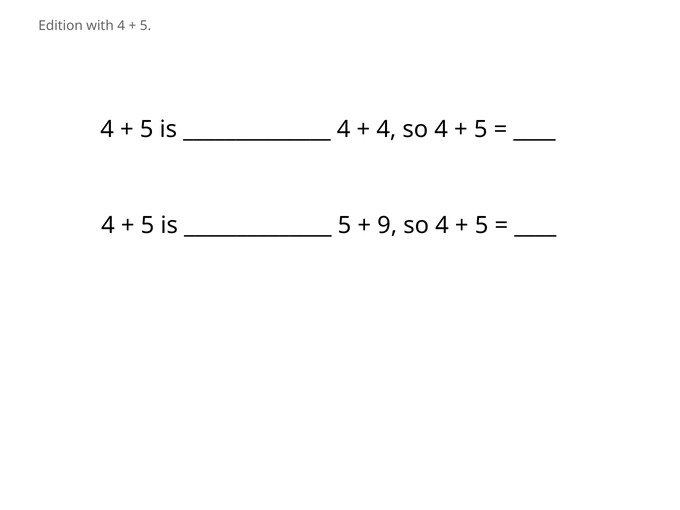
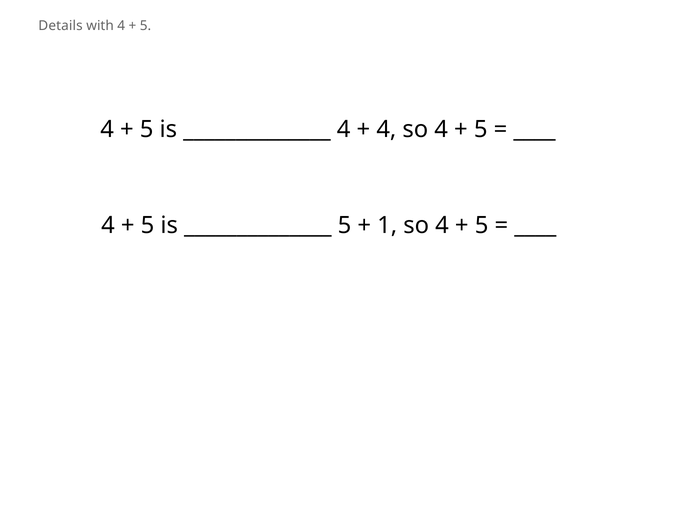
Edition: Edition -> Details (61, 26)
9: 9 -> 1 (387, 226)
